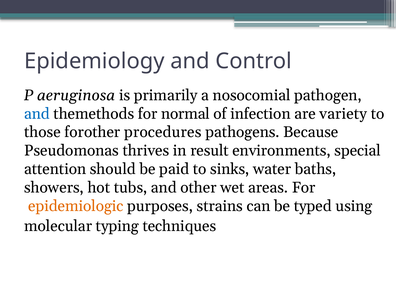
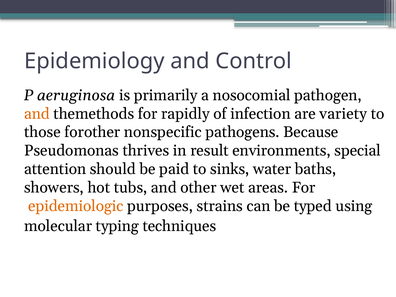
and colour: blue -> orange (37, 114)
normal: normal -> rapidly (185, 114)
procedures: procedures -> nonspecific (163, 132)
